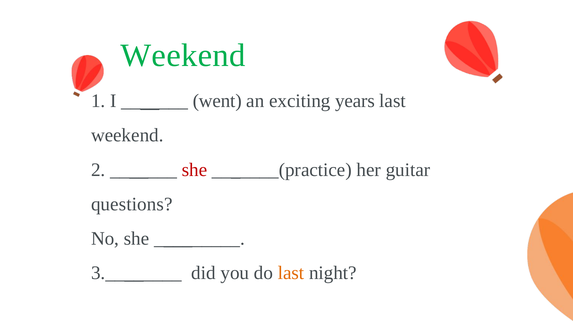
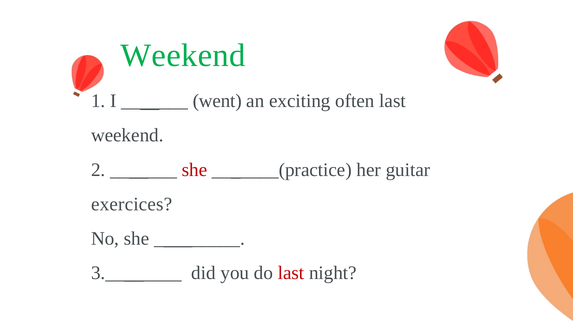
years: years -> often (355, 101)
questions: questions -> exercices (132, 204)
last colour: orange -> red (291, 273)
